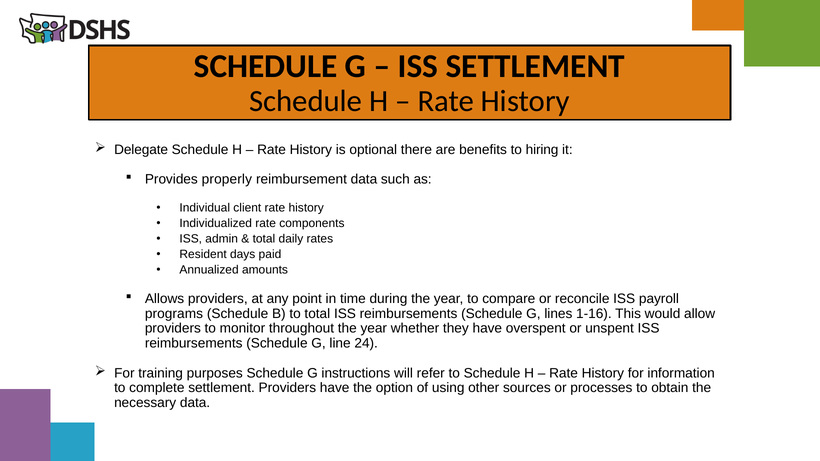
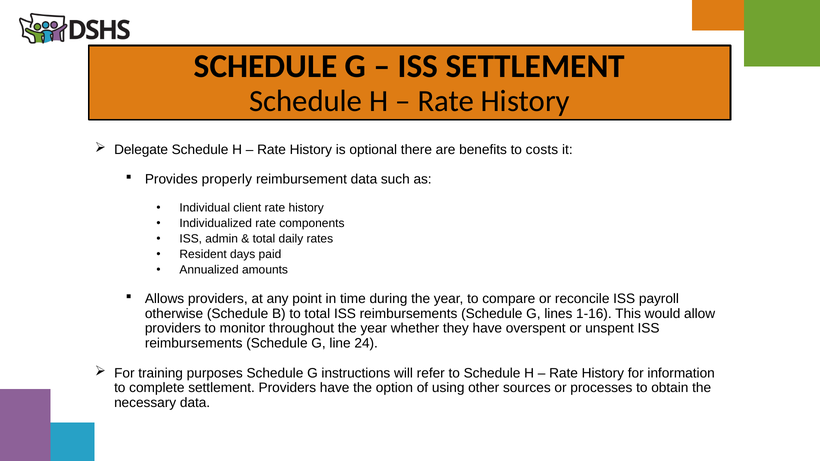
hiring: hiring -> costs (542, 150)
programs: programs -> otherwise (174, 314)
